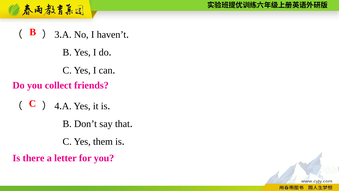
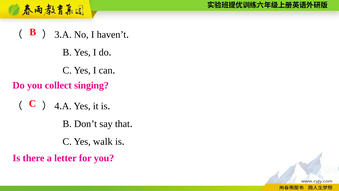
friends: friends -> singing (91, 85)
them: them -> walk (103, 141)
